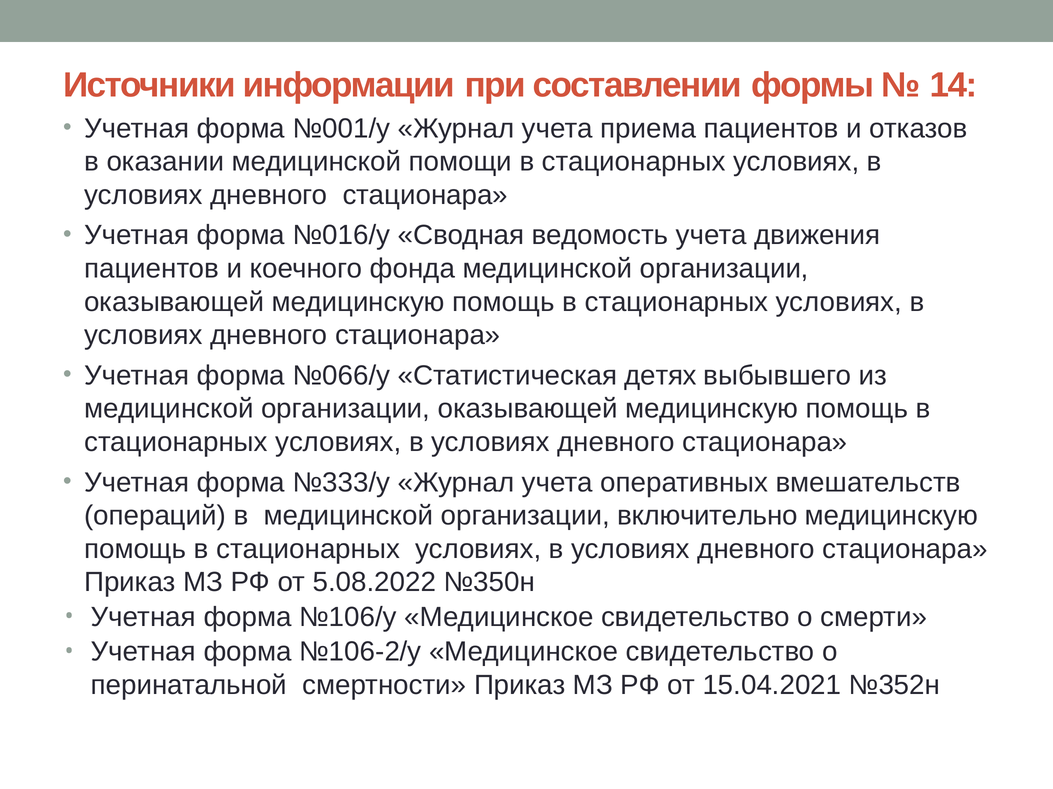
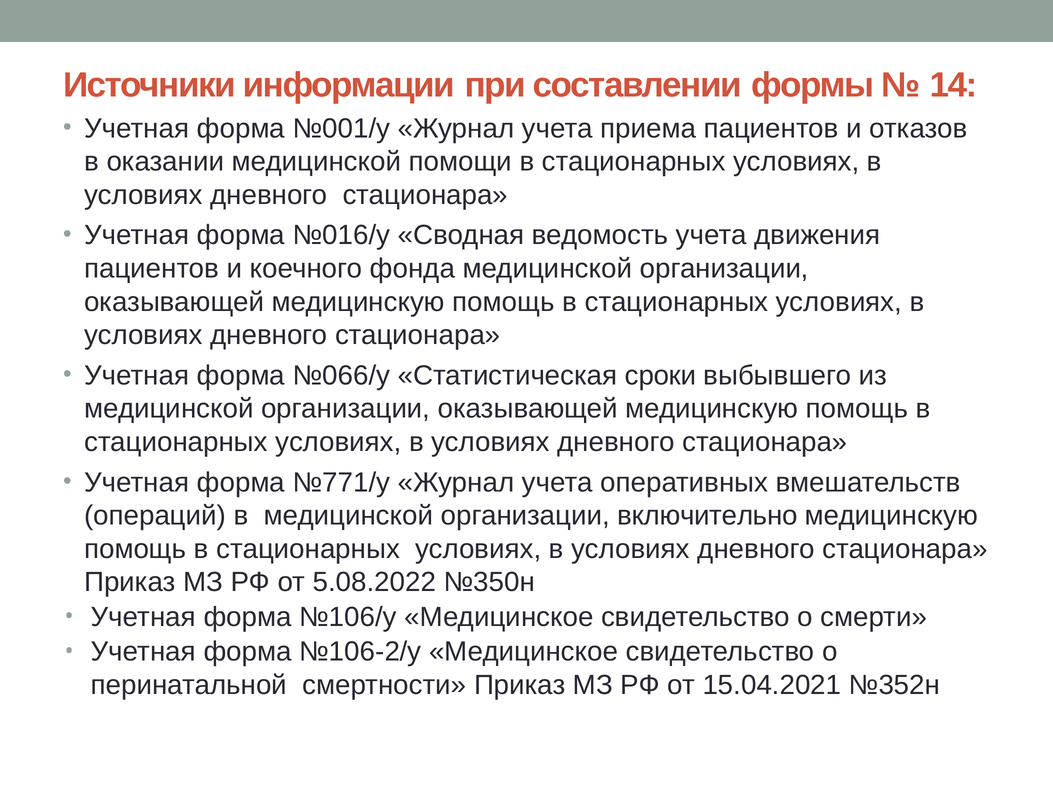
детях: детях -> сроки (661, 376)
№333/у: №333/у -> №771/у (341, 483)
